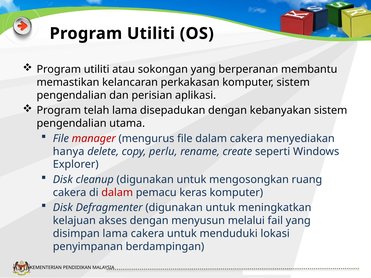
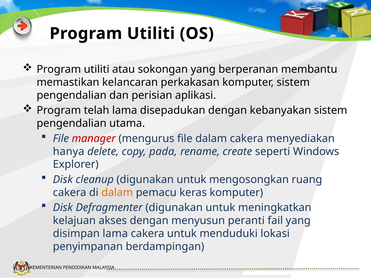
perlu: perlu -> pada (163, 152)
dalam colour: red -> orange (117, 193)
melalui: melalui -> peranti (246, 221)
